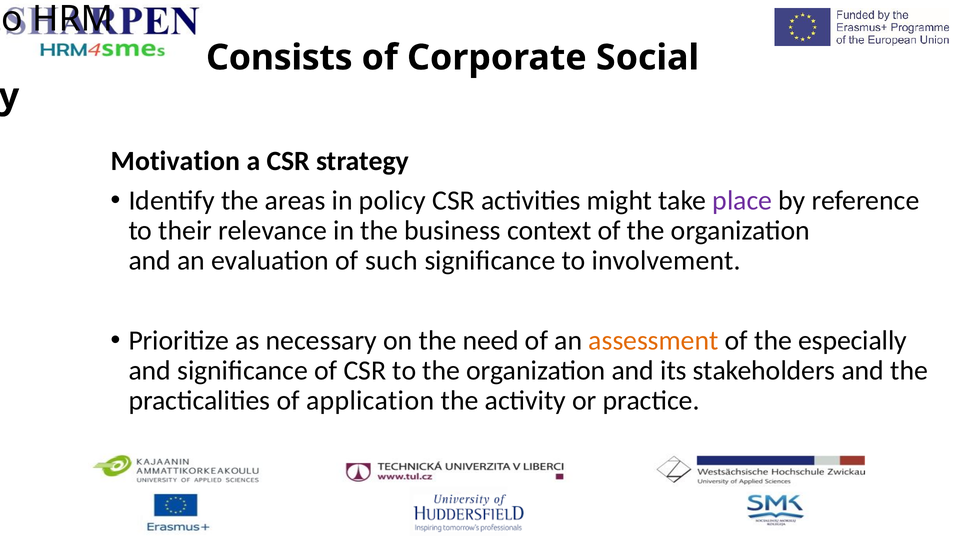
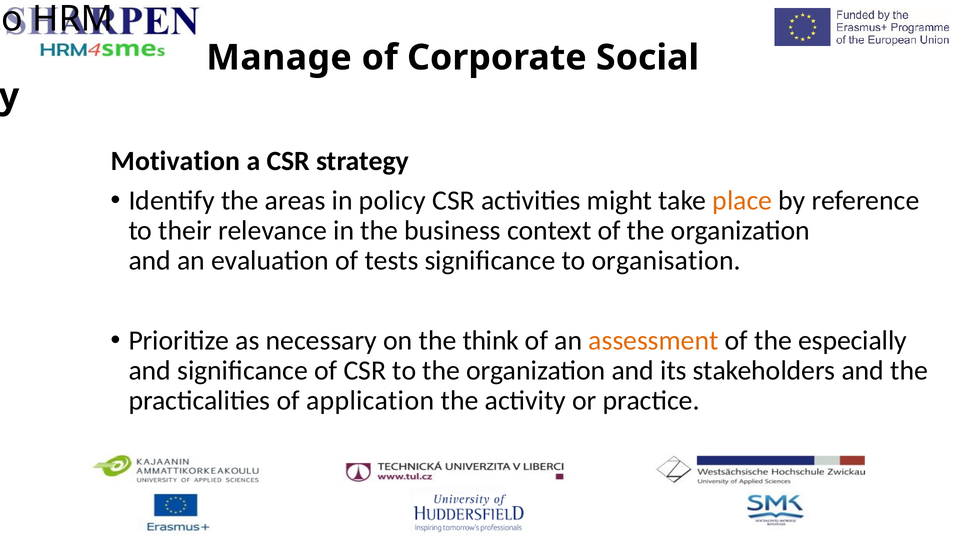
Consists: Consists -> Manage (279, 58)
place colour: purple -> orange (742, 201)
such: such -> tests (392, 261)
involvement: involvement -> organisation (666, 261)
need: need -> think (491, 340)
